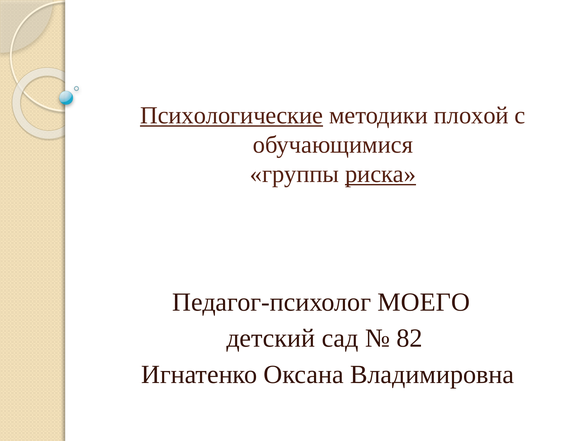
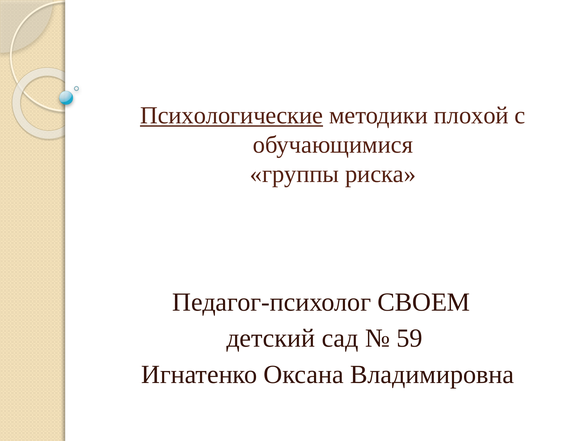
риска underline: present -> none (381, 174)
МОЕГО: МОЕГО -> СВОЕМ (424, 302)
82: 82 -> 59 (410, 338)
